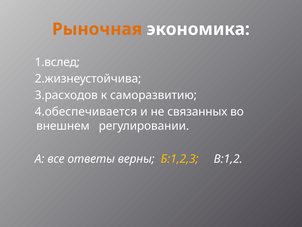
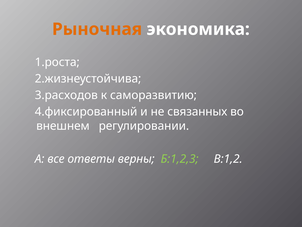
1.вслед: 1.вслед -> 1.роста (57, 62)
4.обеспечивается: 4.обеспечивается -> 4.фиксированный (86, 112)
Б:1,2,3 colour: yellow -> light green (180, 159)
